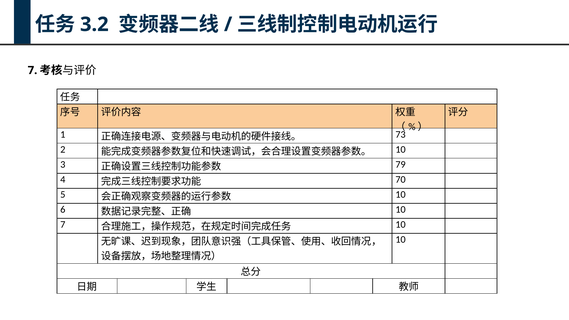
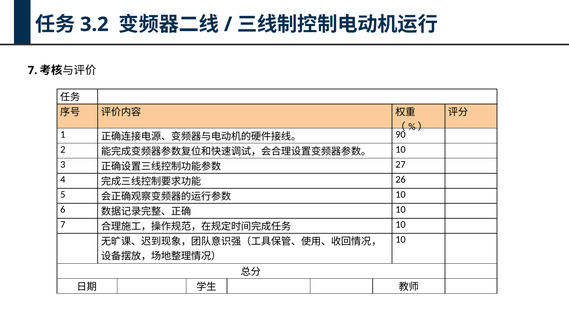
73: 73 -> 90 (401, 134)
79: 79 -> 27 (401, 164)
70: 70 -> 26 (401, 180)
